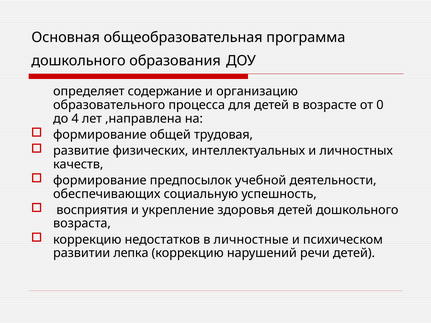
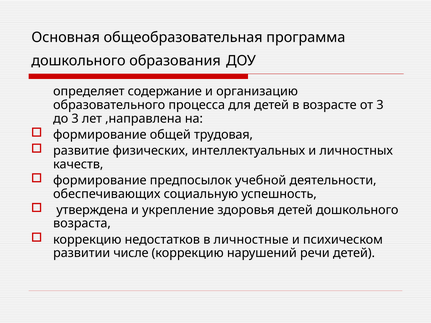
от 0: 0 -> 3 (380, 105)
до 4: 4 -> 3 (75, 119)
восприятия: восприятия -> утверждена (92, 210)
лепка: лепка -> числе (131, 253)
